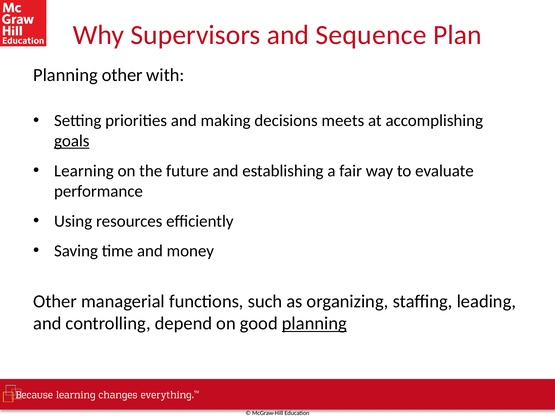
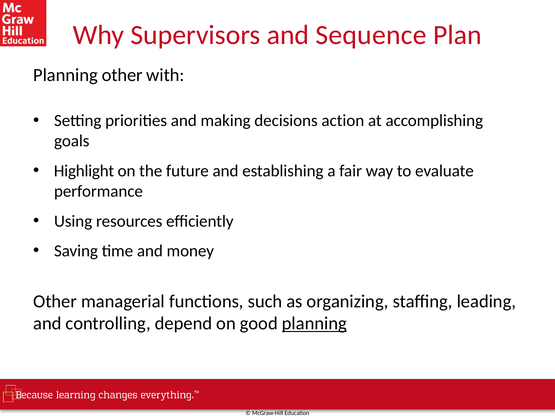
meets: meets -> action (343, 121)
goals underline: present -> none (72, 141)
Learning: Learning -> Highlight (84, 171)
